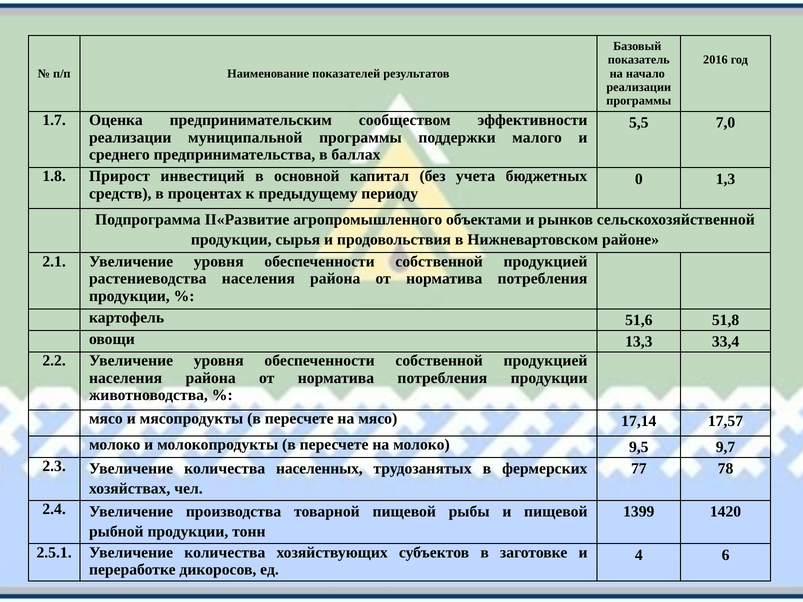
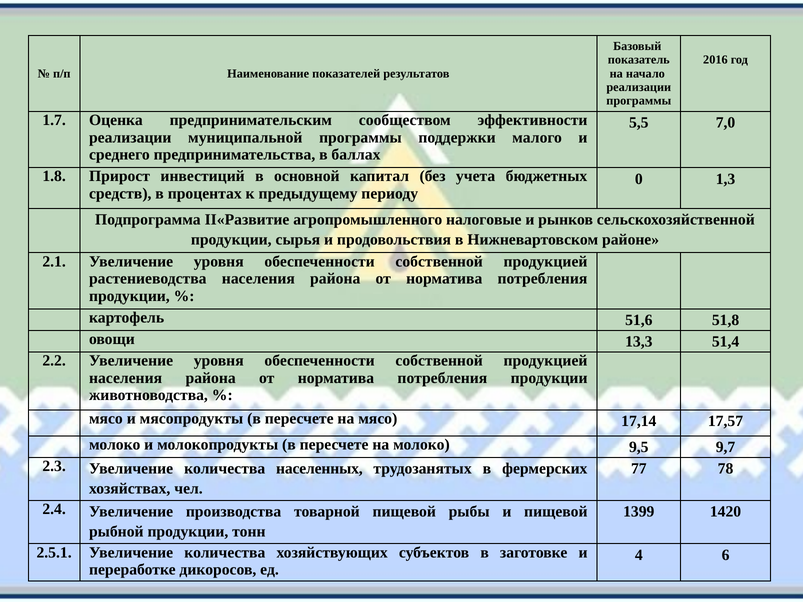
объектами: объектами -> налоговые (484, 220)
33,4: 33,4 -> 51,4 (726, 342)
